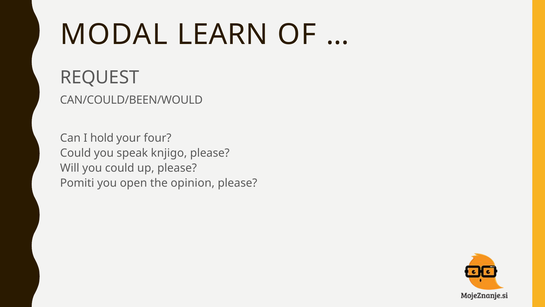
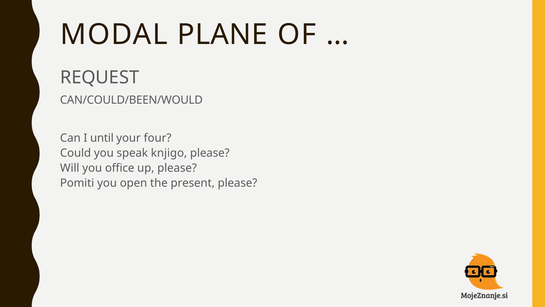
LEARN: LEARN -> PLANE (222, 35)
hold: hold -> until (102, 138)
you could: could -> office (120, 168)
opinion: opinion -> present (193, 183)
